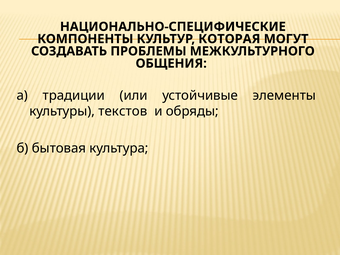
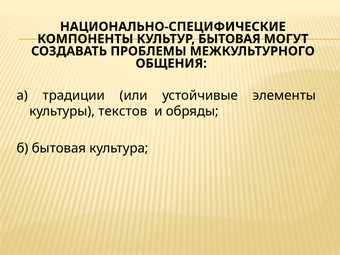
КУЛЬТУР КОТОРАЯ: КОТОРАЯ -> БЫТОВАЯ (229, 39)
